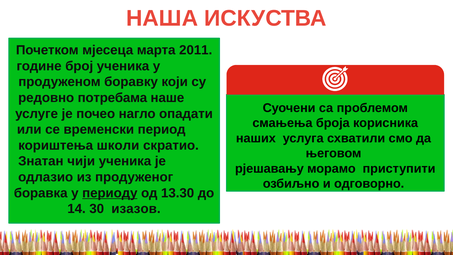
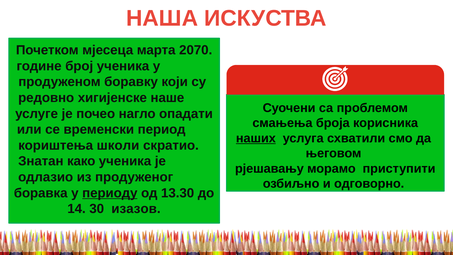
2011: 2011 -> 2070 (196, 50)
потребама: потребама -> хигијенске (112, 98)
наших underline: none -> present (256, 138)
чији: чији -> како (81, 161)
